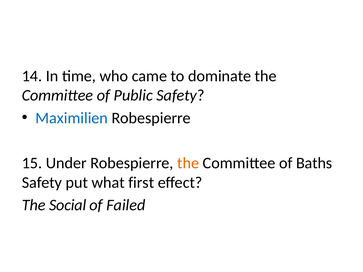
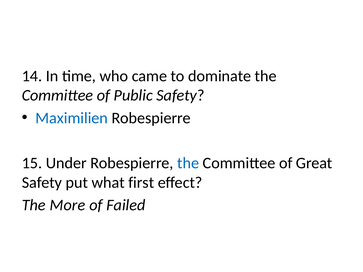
the colour: orange -> blue (188, 163)
Baths: Baths -> Great (314, 163)
Social: Social -> More (67, 205)
